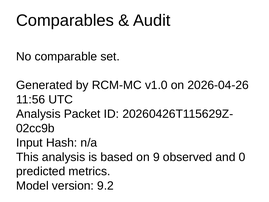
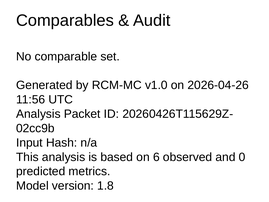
9: 9 -> 6 (156, 157)
9.2: 9.2 -> 1.8 (106, 186)
